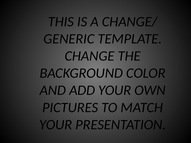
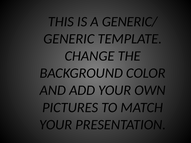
CHANGE/: CHANGE/ -> GENERIC/ (130, 22)
